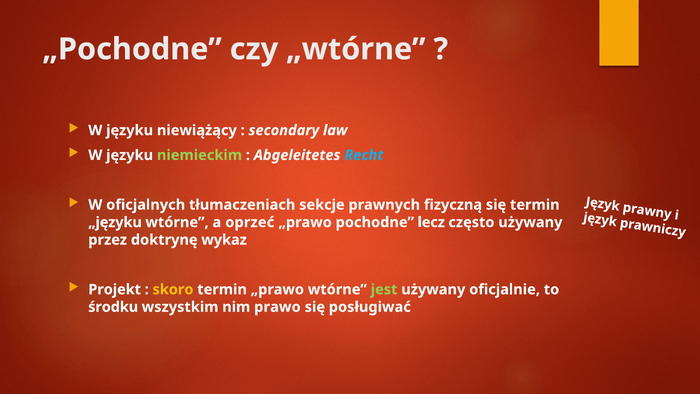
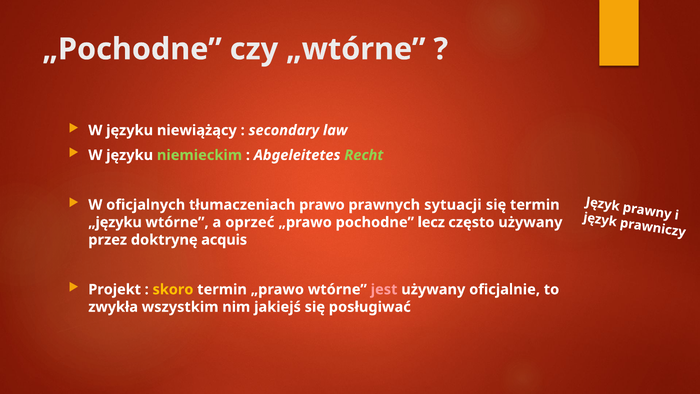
Recht colour: light blue -> light green (364, 155)
sekcje: sekcje -> prawo (322, 205)
fizyczną: fizyczną -> sytuacji (453, 205)
wykaz: wykaz -> acquis (224, 240)
jest colour: light green -> pink (384, 289)
środku: środku -> zwykła (113, 307)
prawo: prawo -> jakiejś (277, 307)
